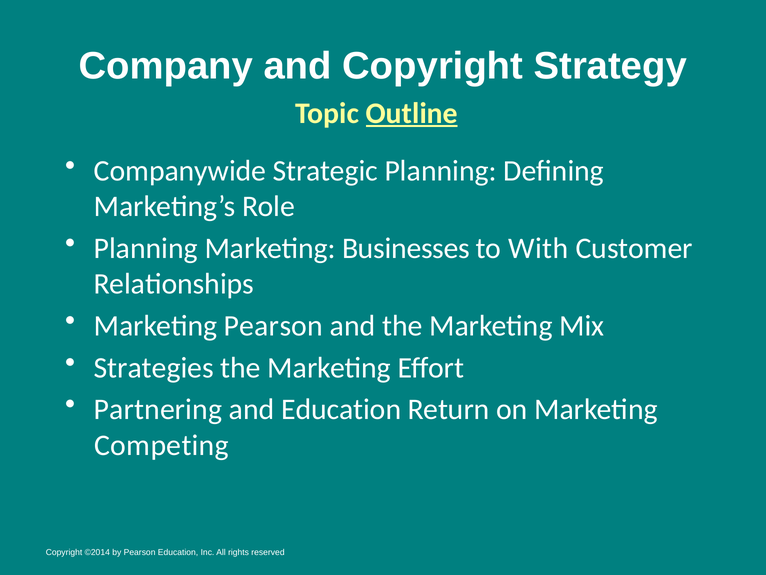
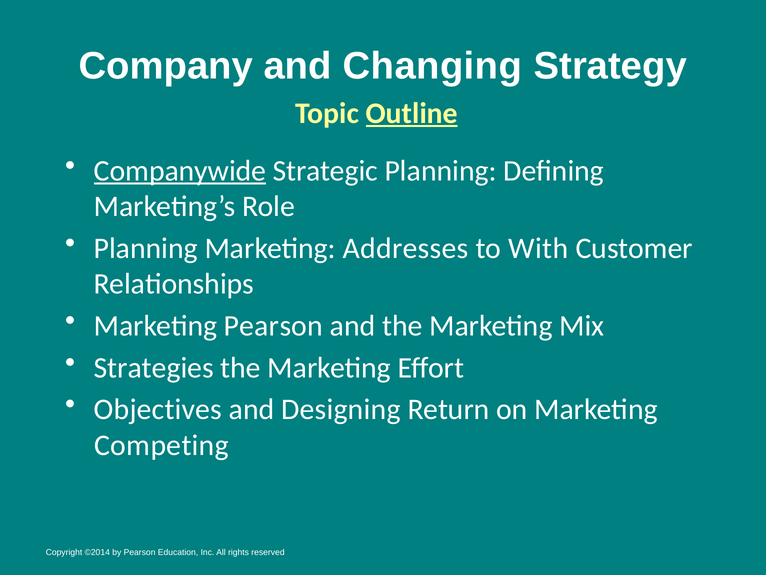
and Copyright: Copyright -> Changing (432, 66)
Companywide underline: none -> present (180, 171)
Businesses: Businesses -> Addresses (406, 248)
Partnering: Partnering -> Objectives (158, 409)
and Education: Education -> Designing (341, 409)
